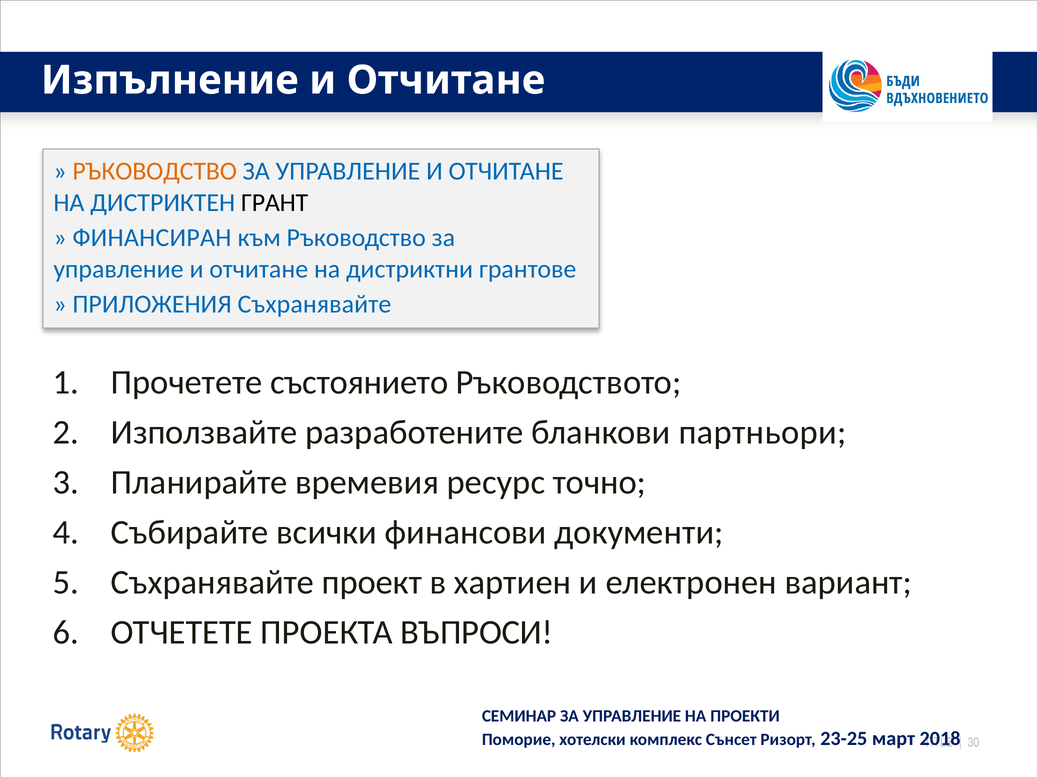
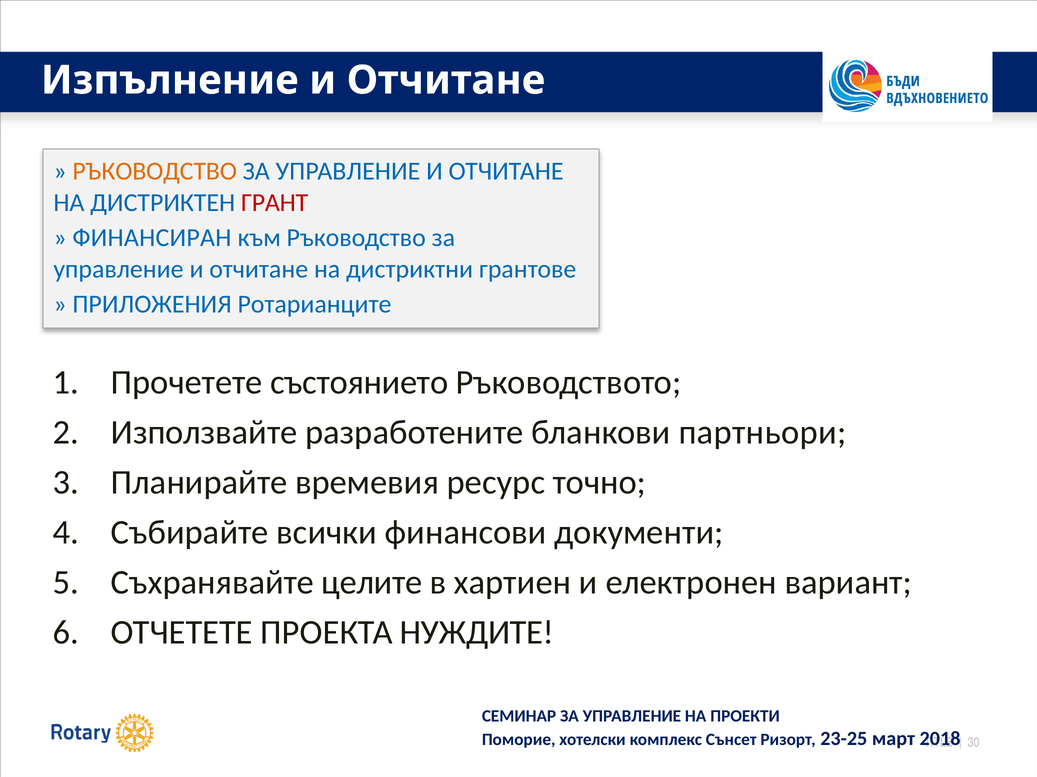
ГРАНТ colour: black -> red (275, 203)
ПРИЛОЖЕНИЯ Съхранявайте: Съхранявайте -> Ротарианците (314, 305)
проект: проект -> целите (372, 583)
ВЪПРОСИ: ВЪПРОСИ -> НУЖДИТЕ (477, 633)
